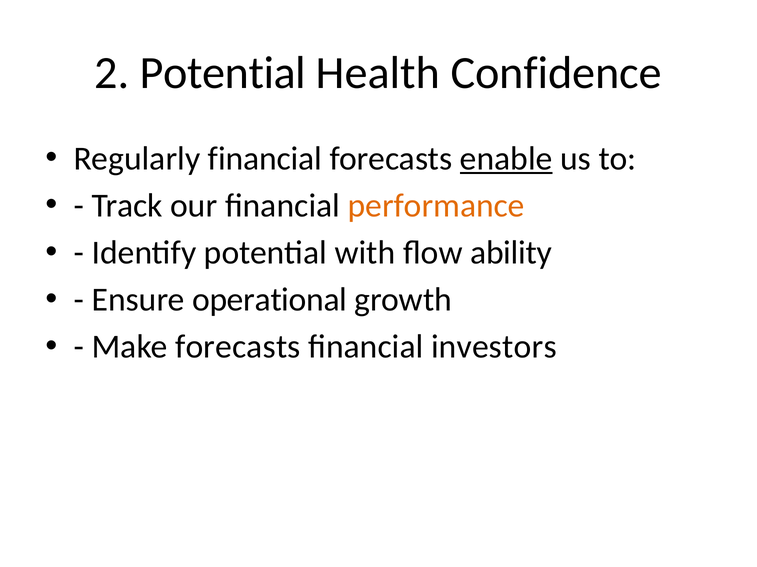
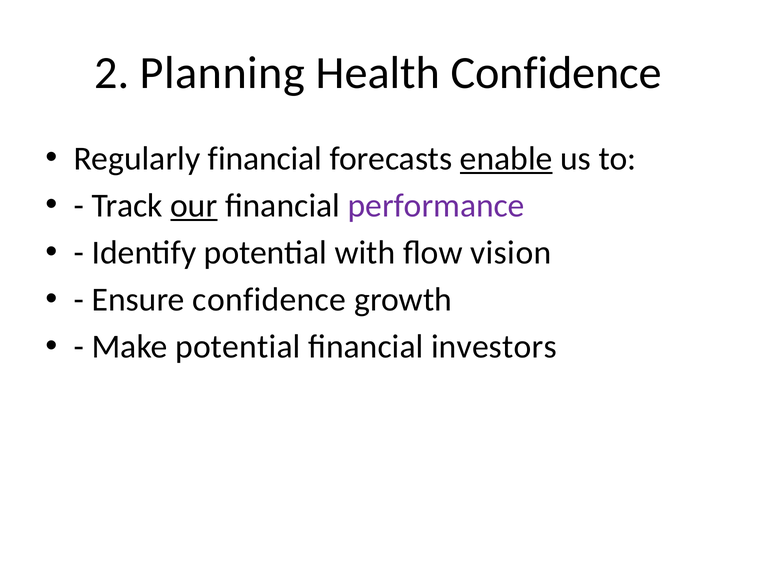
2 Potential: Potential -> Planning (222, 73)
our underline: none -> present (194, 206)
performance colour: orange -> purple (436, 206)
ability: ability -> vision (511, 253)
Ensure operational: operational -> confidence (269, 300)
Make forecasts: forecasts -> potential (238, 347)
